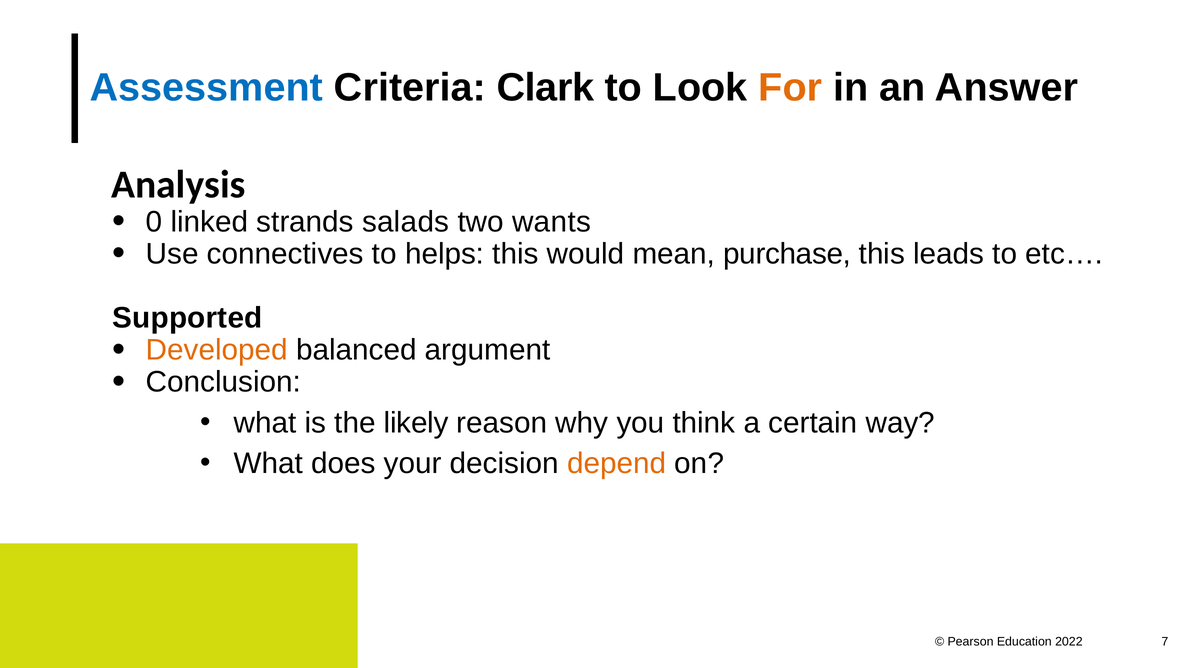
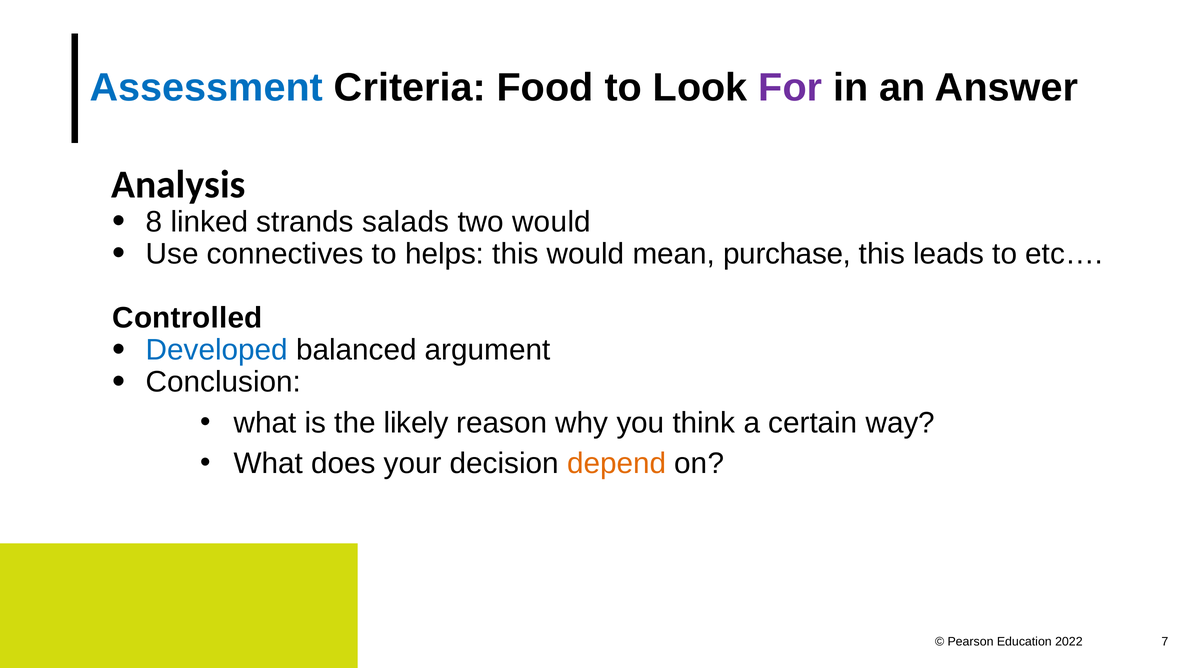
Clark: Clark -> Food (545, 88)
For colour: orange -> purple (790, 88)
0: 0 -> 8 (154, 222)
two wants: wants -> would (552, 222)
Supported: Supported -> Controlled (187, 318)
Developed colour: orange -> blue (217, 350)
